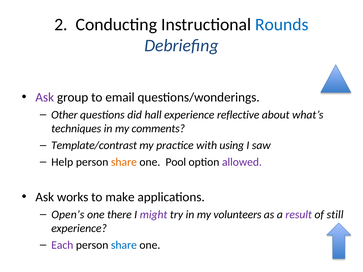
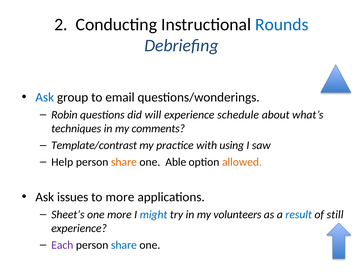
Ask colour: purple -> blue (45, 97)
Other: Other -> Robin (64, 115)
hall: hall -> will (153, 115)
reflective: reflective -> schedule (238, 115)
Pool: Pool -> Able (176, 162)
allowed colour: purple -> orange (242, 162)
works: works -> issues (73, 197)
to make: make -> more (120, 197)
Open’s: Open’s -> Sheet’s (68, 215)
one there: there -> more (119, 215)
might colour: purple -> blue (154, 215)
result colour: purple -> blue (299, 215)
